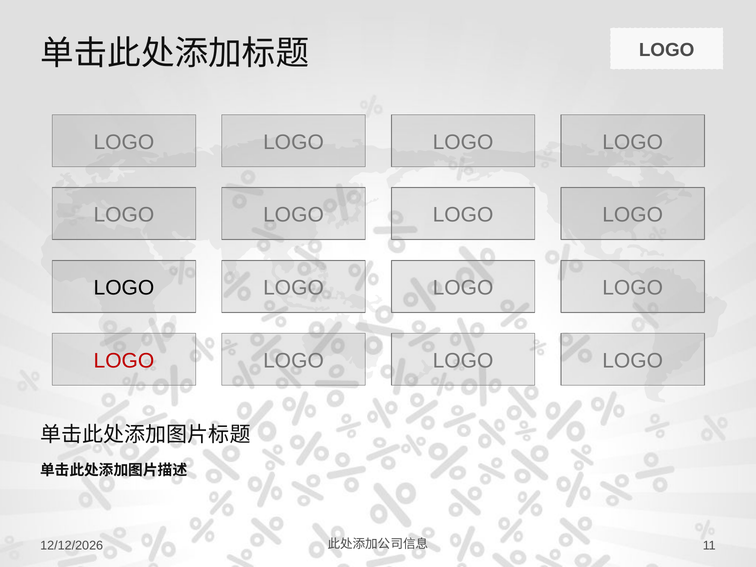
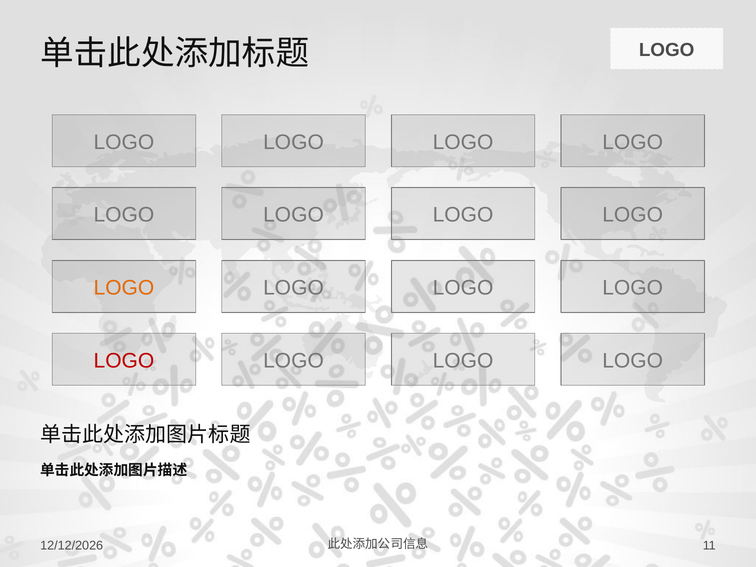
LOGO colour: black -> orange (124, 288)
